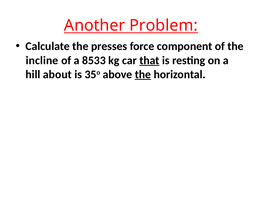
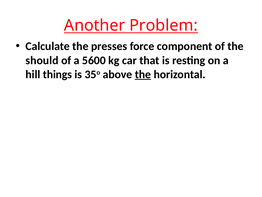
incline: incline -> should (42, 60)
8533: 8533 -> 5600 (94, 60)
that underline: present -> none (149, 60)
about: about -> things (57, 74)
